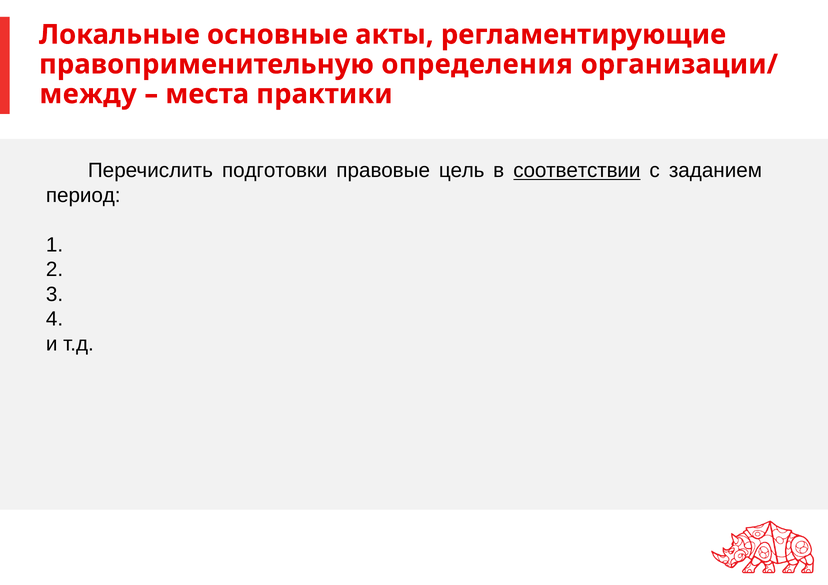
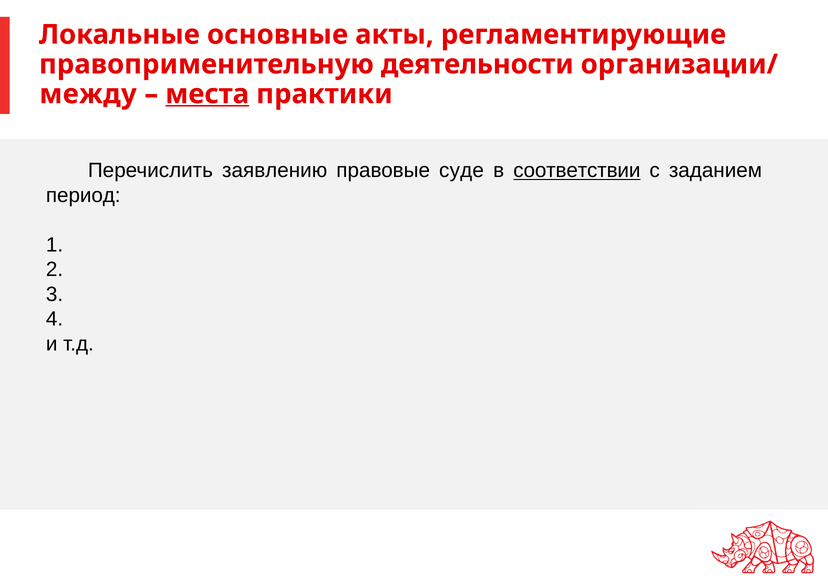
определения: определения -> деятельности (477, 64)
места underline: none -> present (207, 94)
подготовки: подготовки -> заявлению (275, 171)
цель: цель -> суде (462, 171)
